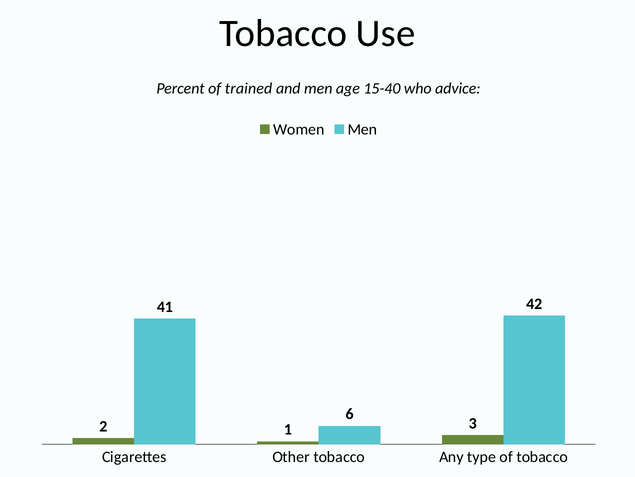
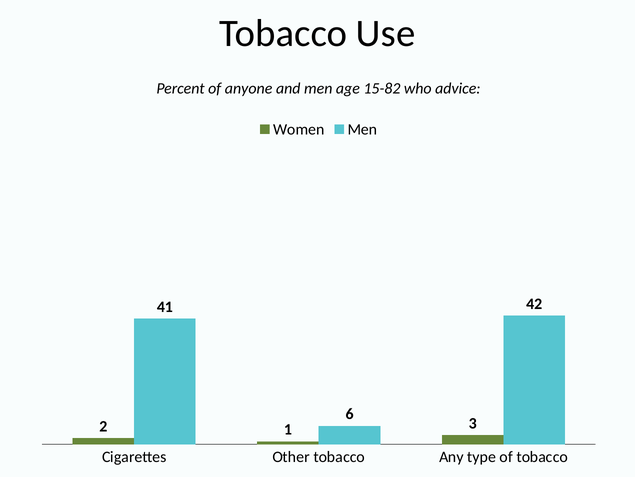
trained: trained -> anyone (249, 88)
15-40: 15-40 -> 15-82 (382, 88)
